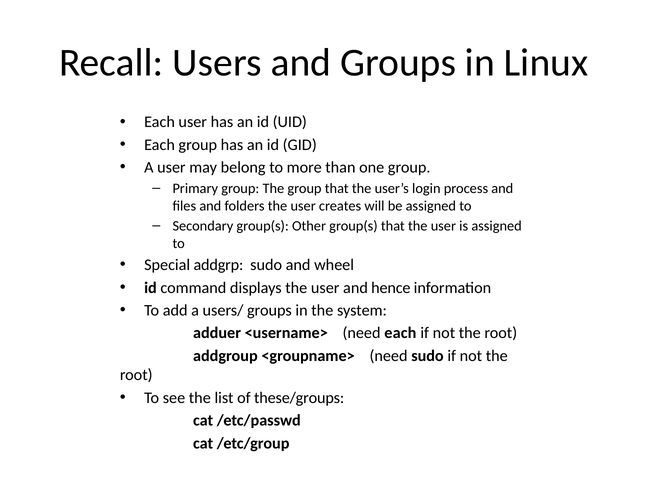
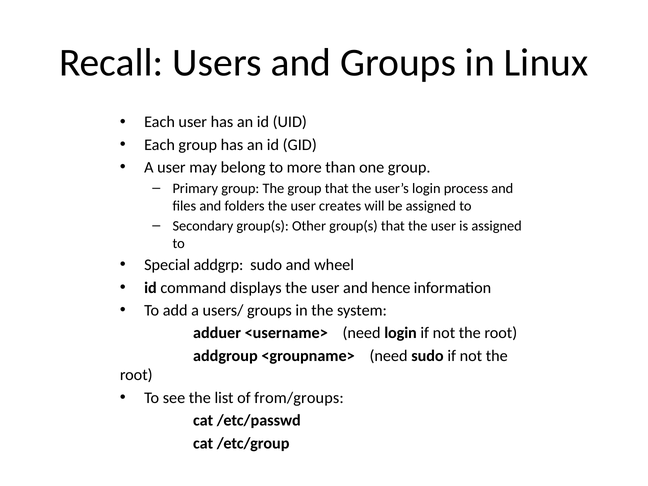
need each: each -> login (401, 333)
these/groups: these/groups -> from/groups (299, 398)
